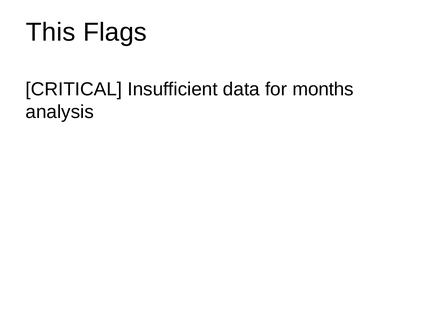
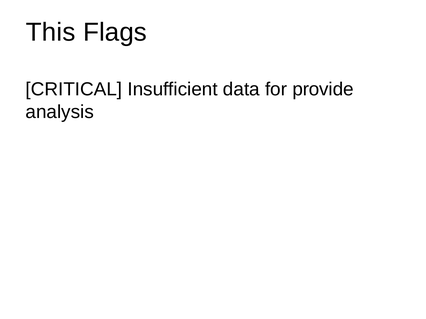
months: months -> provide (323, 89)
